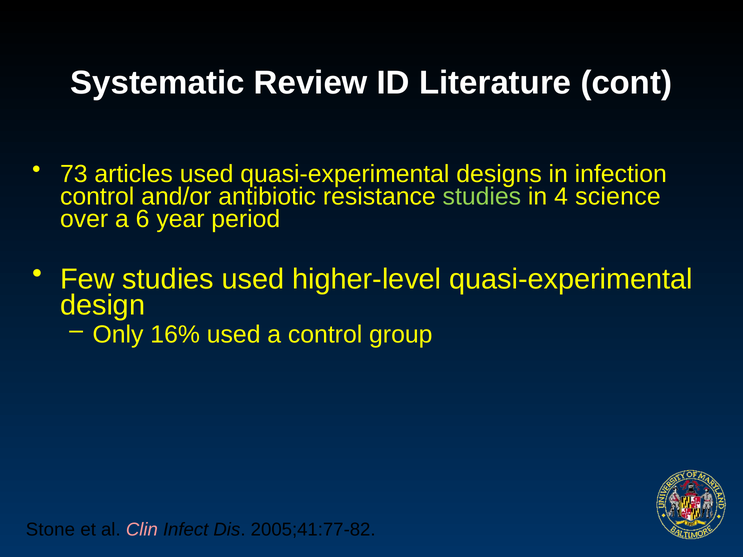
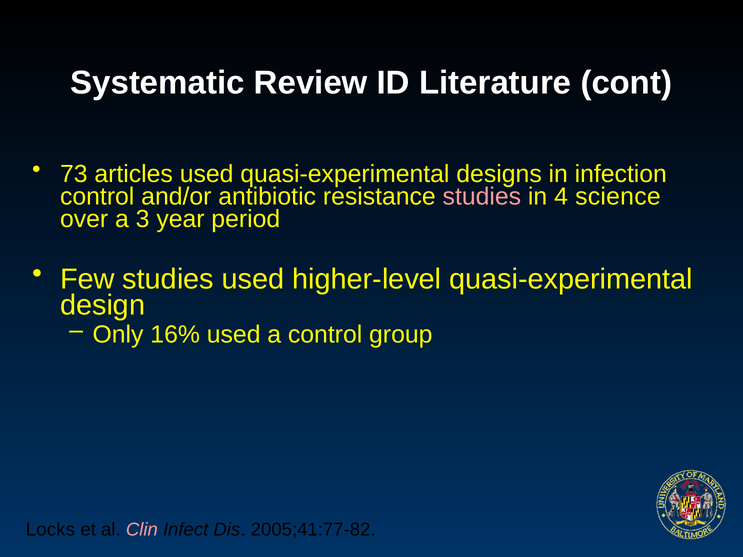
studies colour: light green -> pink (482, 197)
6: 6 -> 3 (143, 219)
Stone: Stone -> Locks (50, 530)
